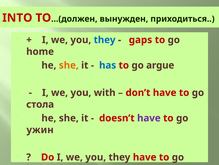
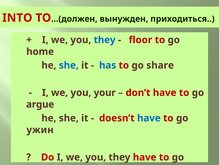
gaps: gaps -> floor (140, 40)
she colour: orange -> blue (69, 65)
argue: argue -> share (160, 65)
with: with -> your (105, 92)
стола: стола -> argue (40, 104)
have colour: purple -> blue (149, 118)
